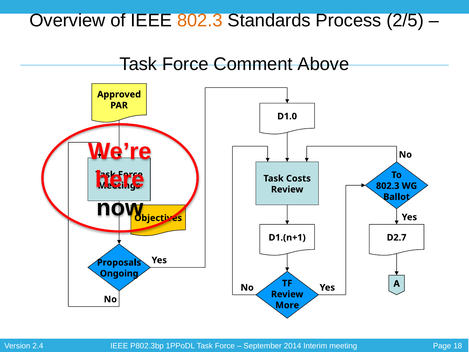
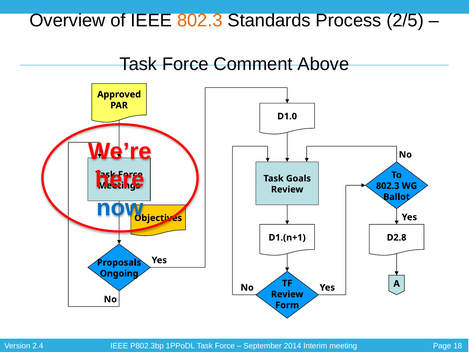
Costs: Costs -> Goals (298, 178)
now colour: black -> blue (120, 208)
D2.7: D2.7 -> D2.8 (397, 237)
More: More -> Form (287, 305)
